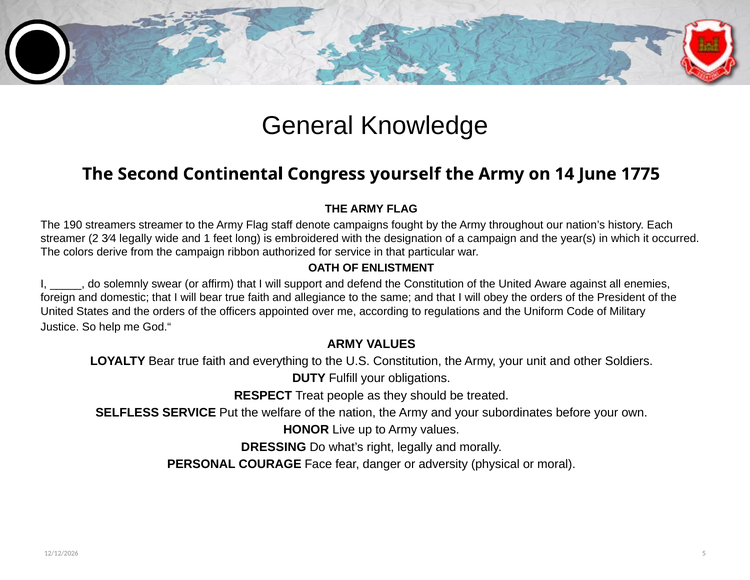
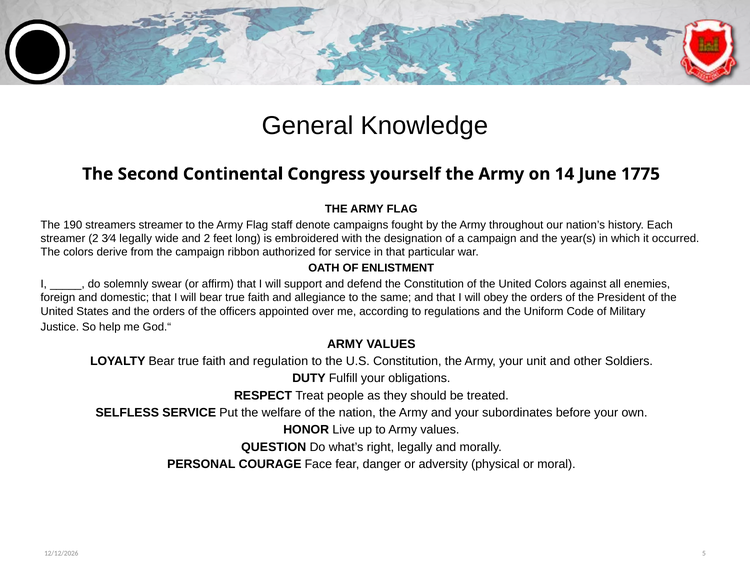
and 1: 1 -> 2 (207, 238)
United Aware: Aware -> Colors (551, 284)
everything: everything -> regulation (281, 361)
DRESSING: DRESSING -> QUESTION (274, 447)
